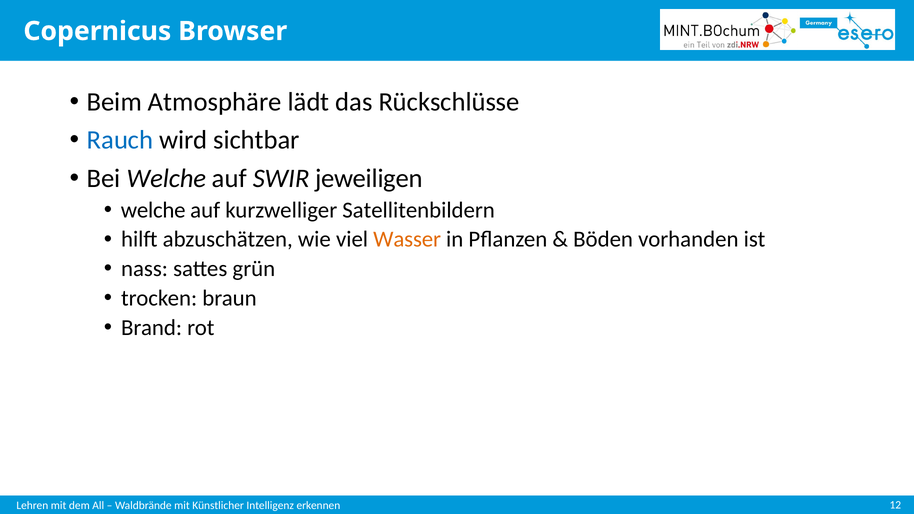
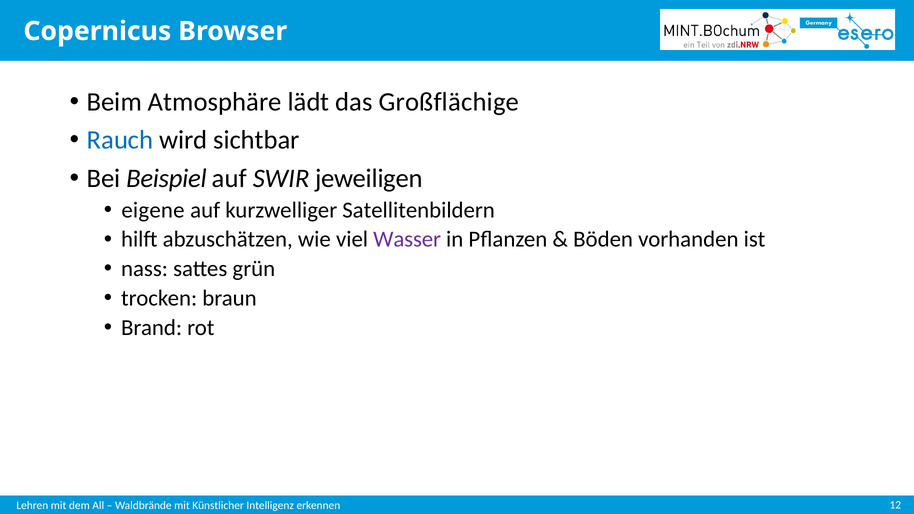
Rückschlüsse: Rückschlüsse -> Großflächige (449, 102)
Bei Welche: Welche -> Beispiel (166, 179)
welche: welche -> eigene (153, 210)
Wasser colour: orange -> purple (407, 239)
